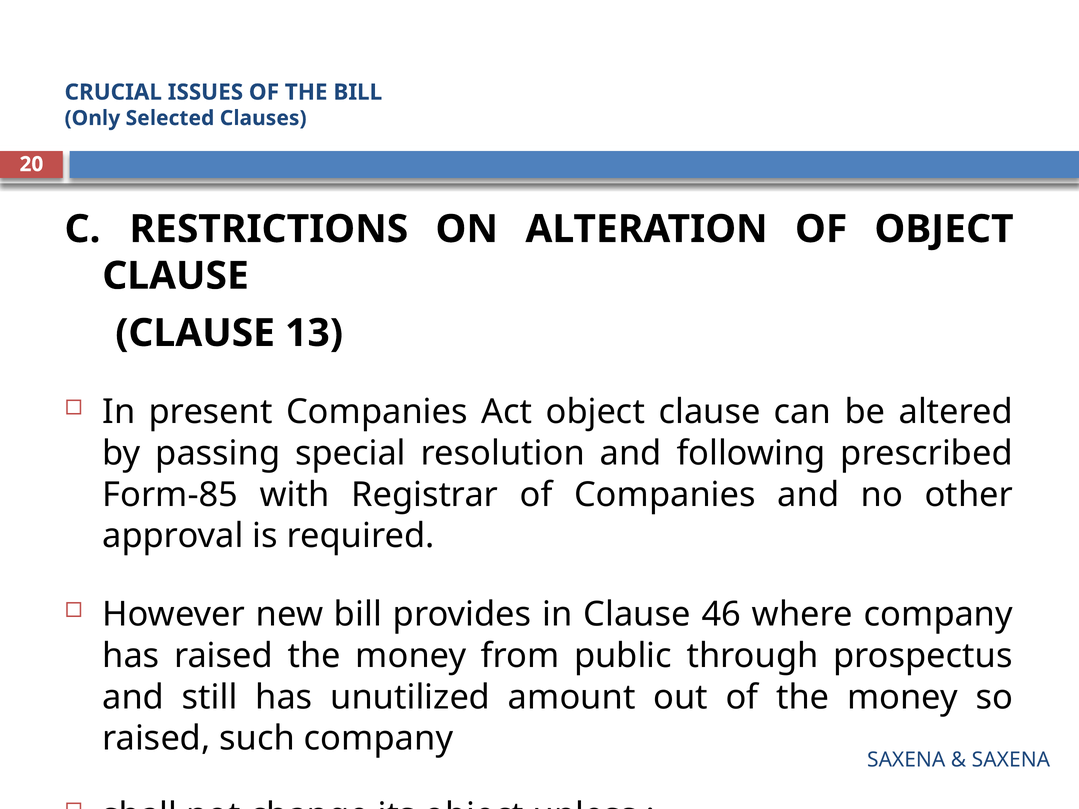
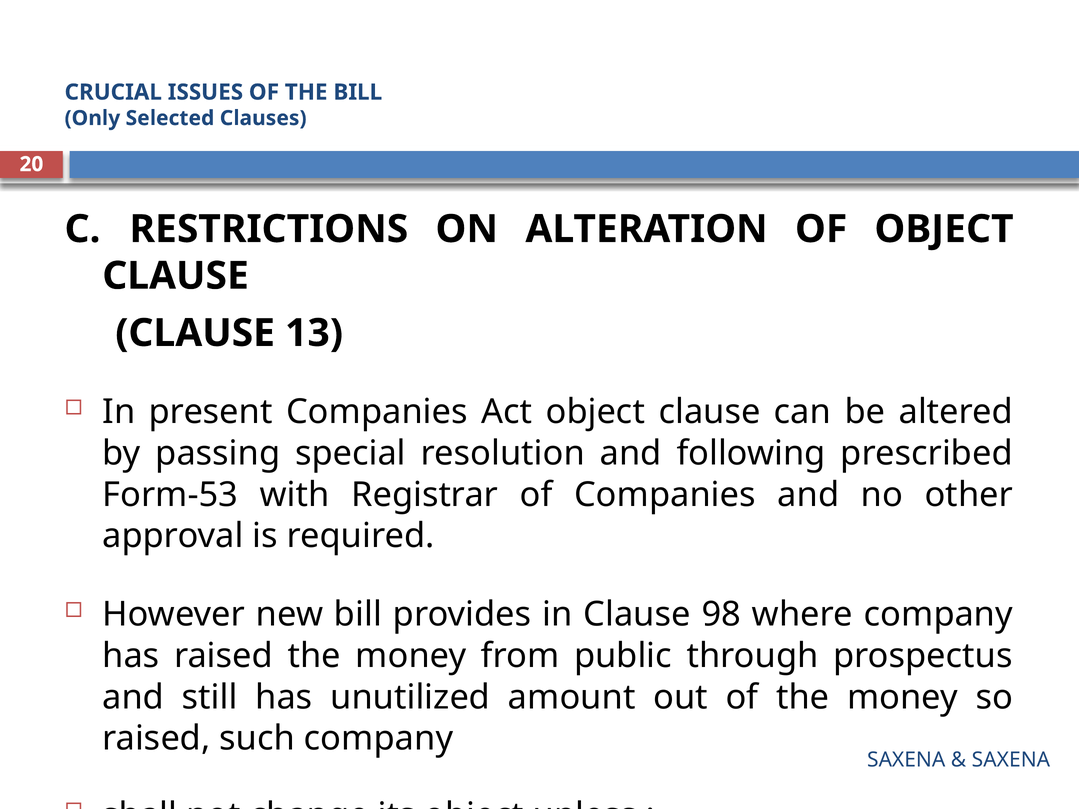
Form-85: Form-85 -> Form-53 (170, 495)
46: 46 -> 98 (721, 615)
